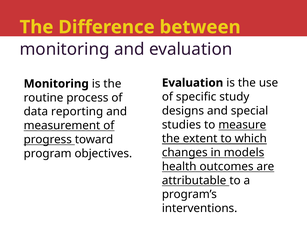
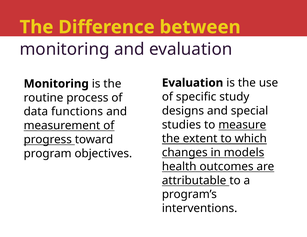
reporting: reporting -> functions (77, 112)
